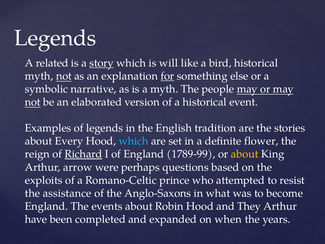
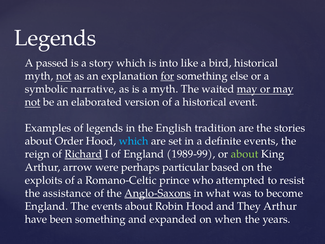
related: related -> passed (52, 63)
story underline: present -> none (102, 63)
will: will -> into (169, 63)
people: people -> waited (218, 89)
Every: Every -> Order (69, 141)
definite flower: flower -> events (261, 141)
1789-99: 1789-99 -> 1989-99 (191, 154)
about colour: yellow -> light green (245, 154)
questions: questions -> particular (186, 167)
Anglo-Saxons underline: none -> present (158, 193)
been completed: completed -> something (100, 219)
